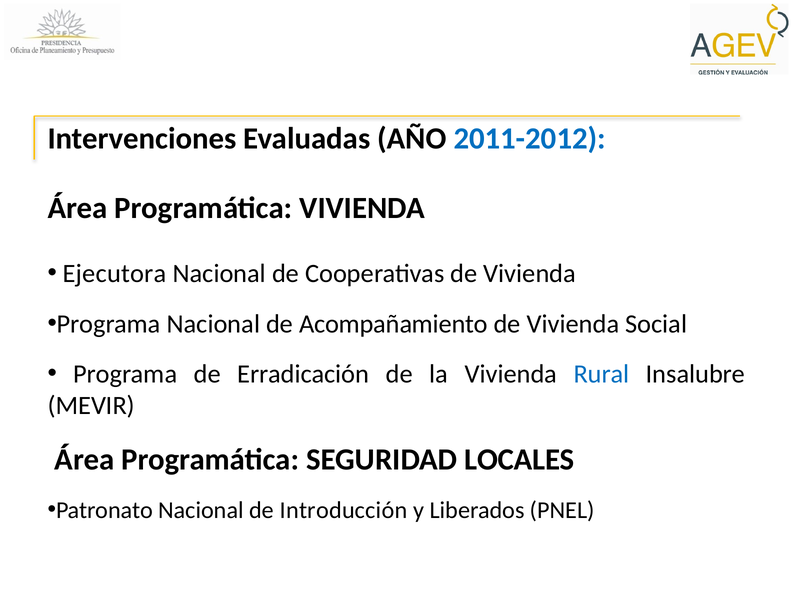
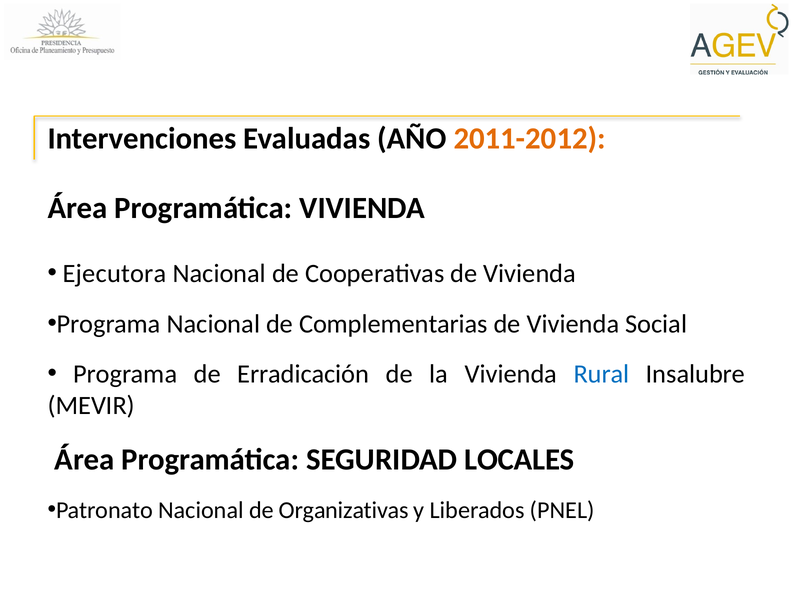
2011-2012 colour: blue -> orange (530, 139)
Acompañamiento: Acompañamiento -> Complementarias (393, 324)
Introducción: Introducción -> Organizativas (344, 511)
